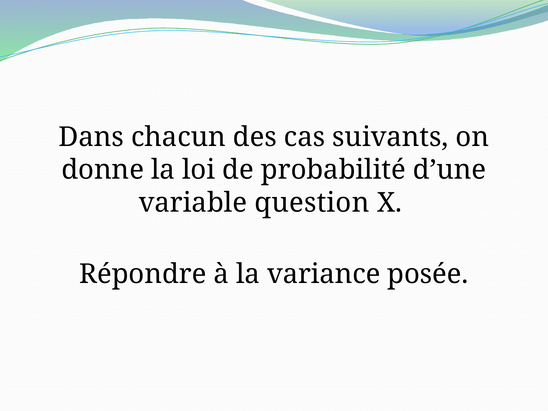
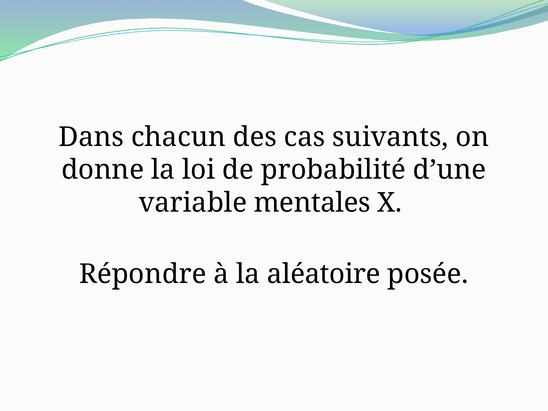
question: question -> mentales (312, 203)
variance: variance -> aléatoire (324, 274)
